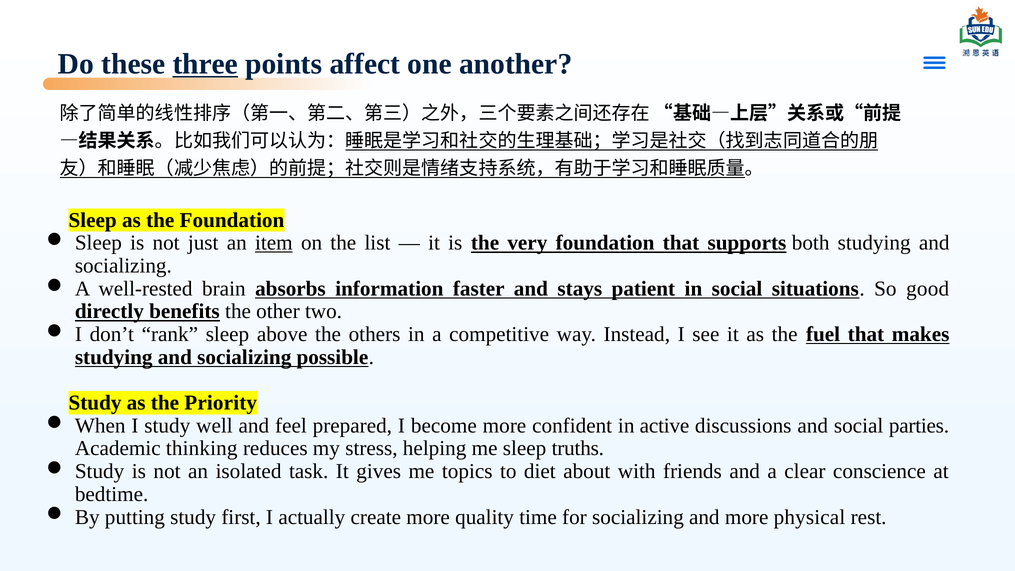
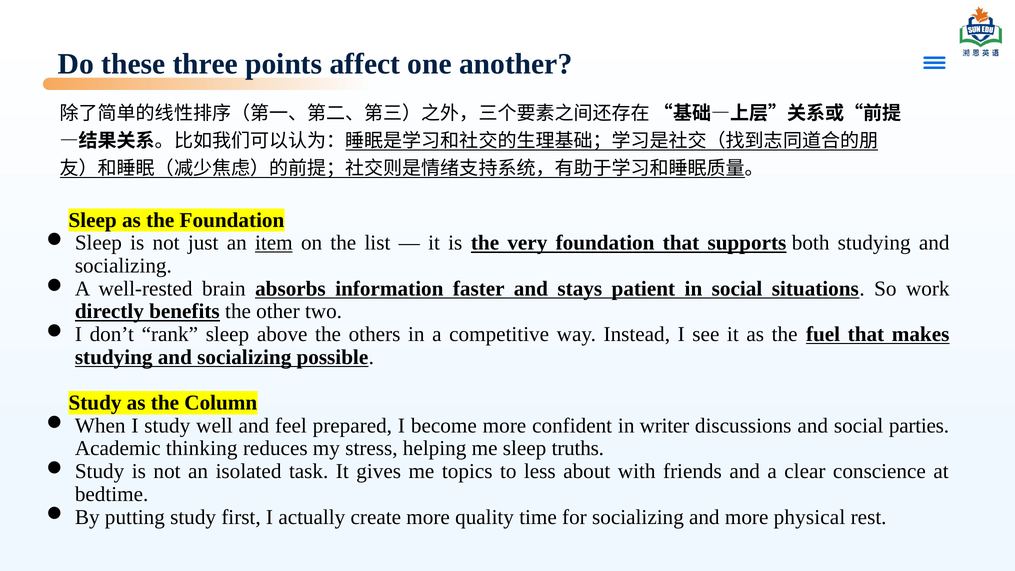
three underline: present -> none (205, 64)
good: good -> work (928, 289)
Priority: Priority -> Column (221, 403)
active: active -> writer (665, 426)
diet: diet -> less (540, 471)
